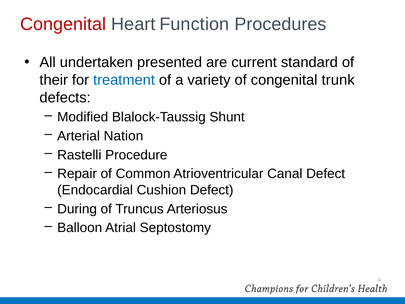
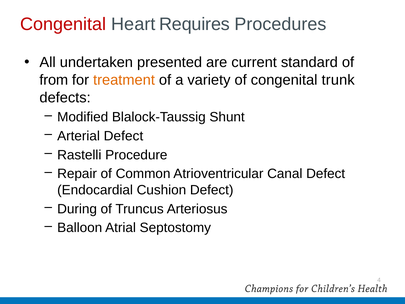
Function: Function -> Requires (195, 24)
their: their -> from (54, 80)
treatment colour: blue -> orange (124, 80)
Arterial Nation: Nation -> Defect (123, 136)
